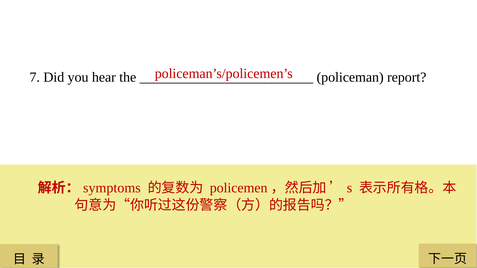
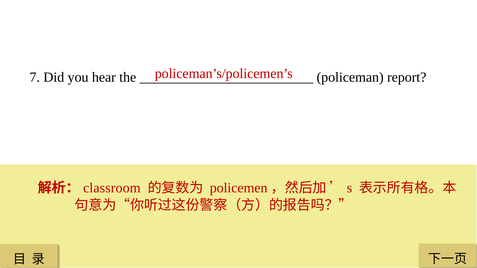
symptoms: symptoms -> classroom (112, 188)
